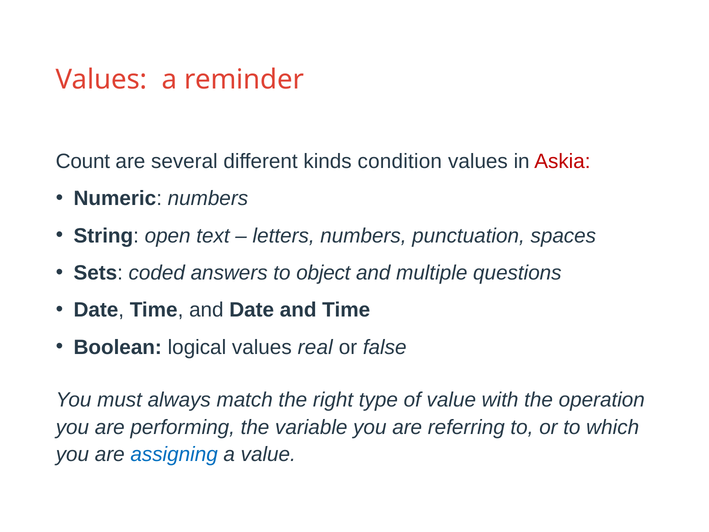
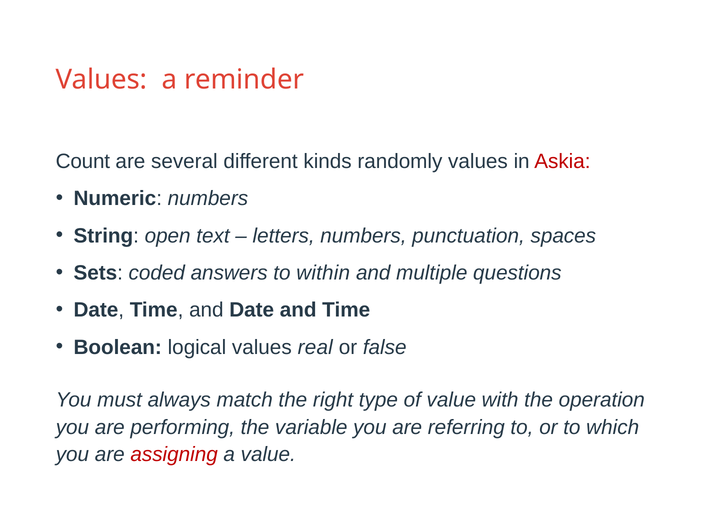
condition: condition -> randomly (400, 161)
object: object -> within (323, 273)
assigning colour: blue -> red (174, 454)
